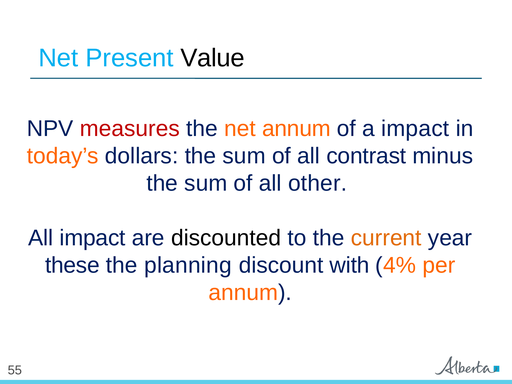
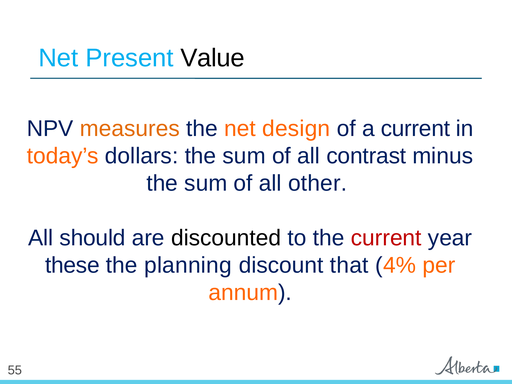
measures colour: red -> orange (130, 129)
net annum: annum -> design (296, 129)
a impact: impact -> current (415, 129)
All impact: impact -> should (93, 238)
current colour: orange -> red (386, 238)
with: with -> that (349, 265)
